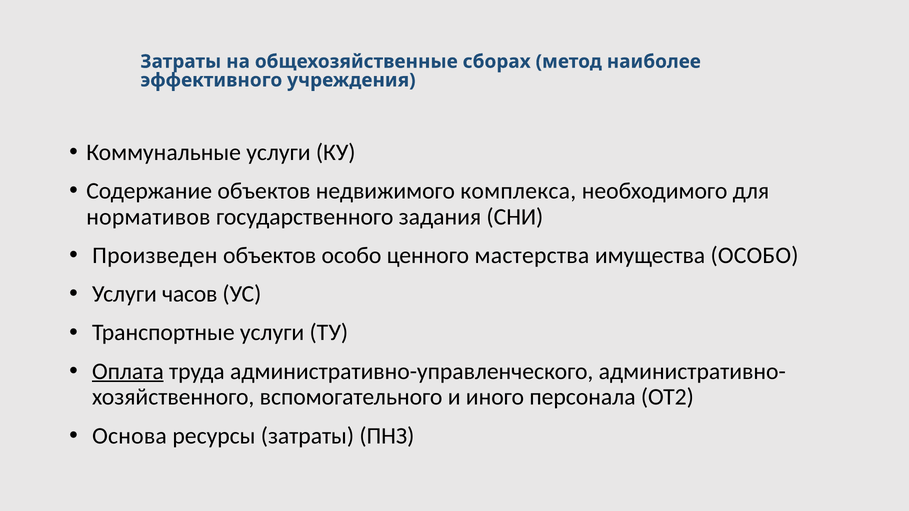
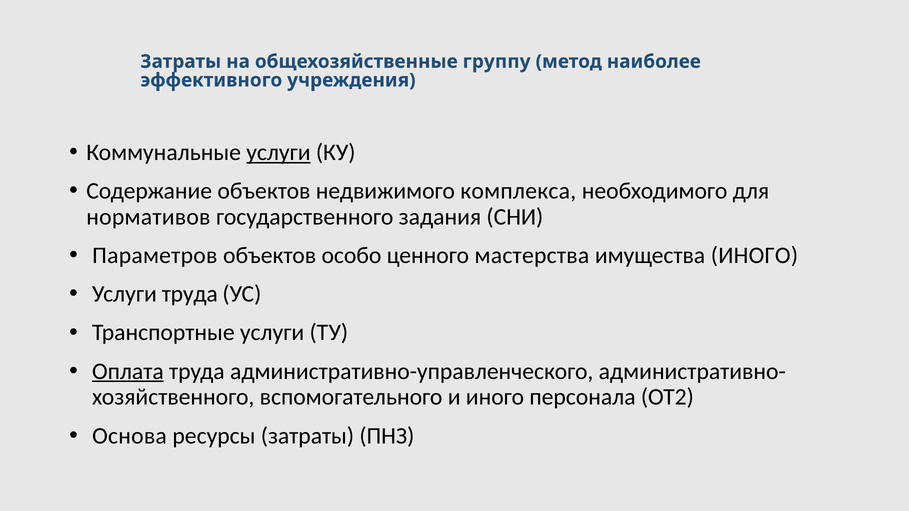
сборах: сборах -> группу (497, 62)
услуги underline: none -> present (278, 152)
Произведен: Произведен -> Параметров (155, 256)
имущества ОСОБО: ОСОБО -> ИНОГО (754, 256)
Услуги часов: часов -> труда (190, 294)
